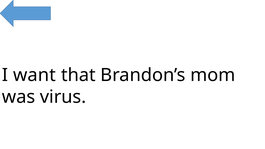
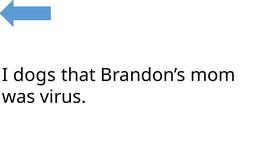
want: want -> dogs (34, 75)
